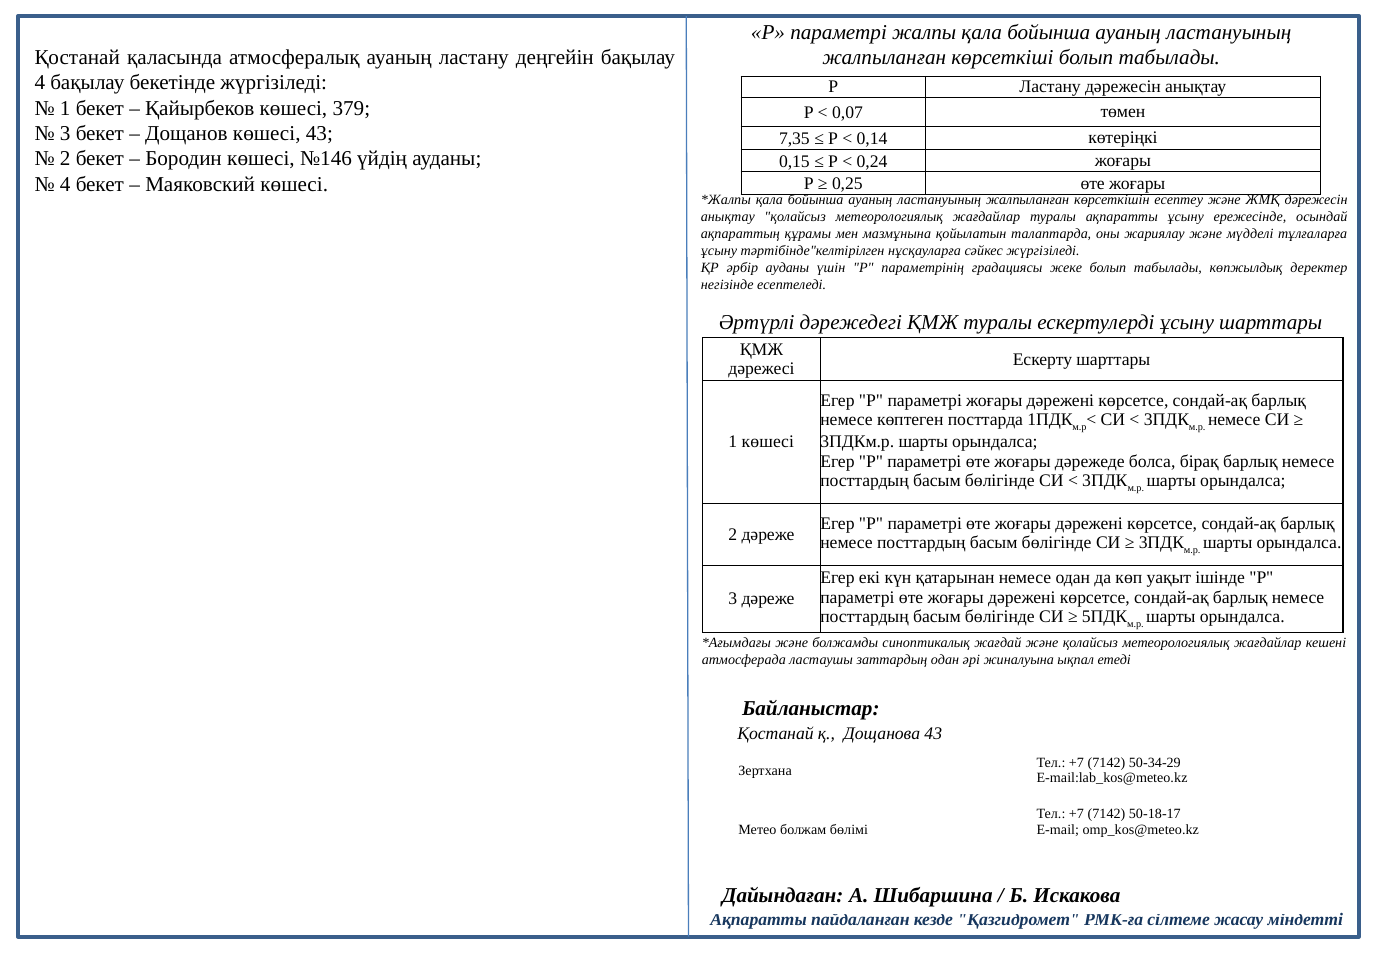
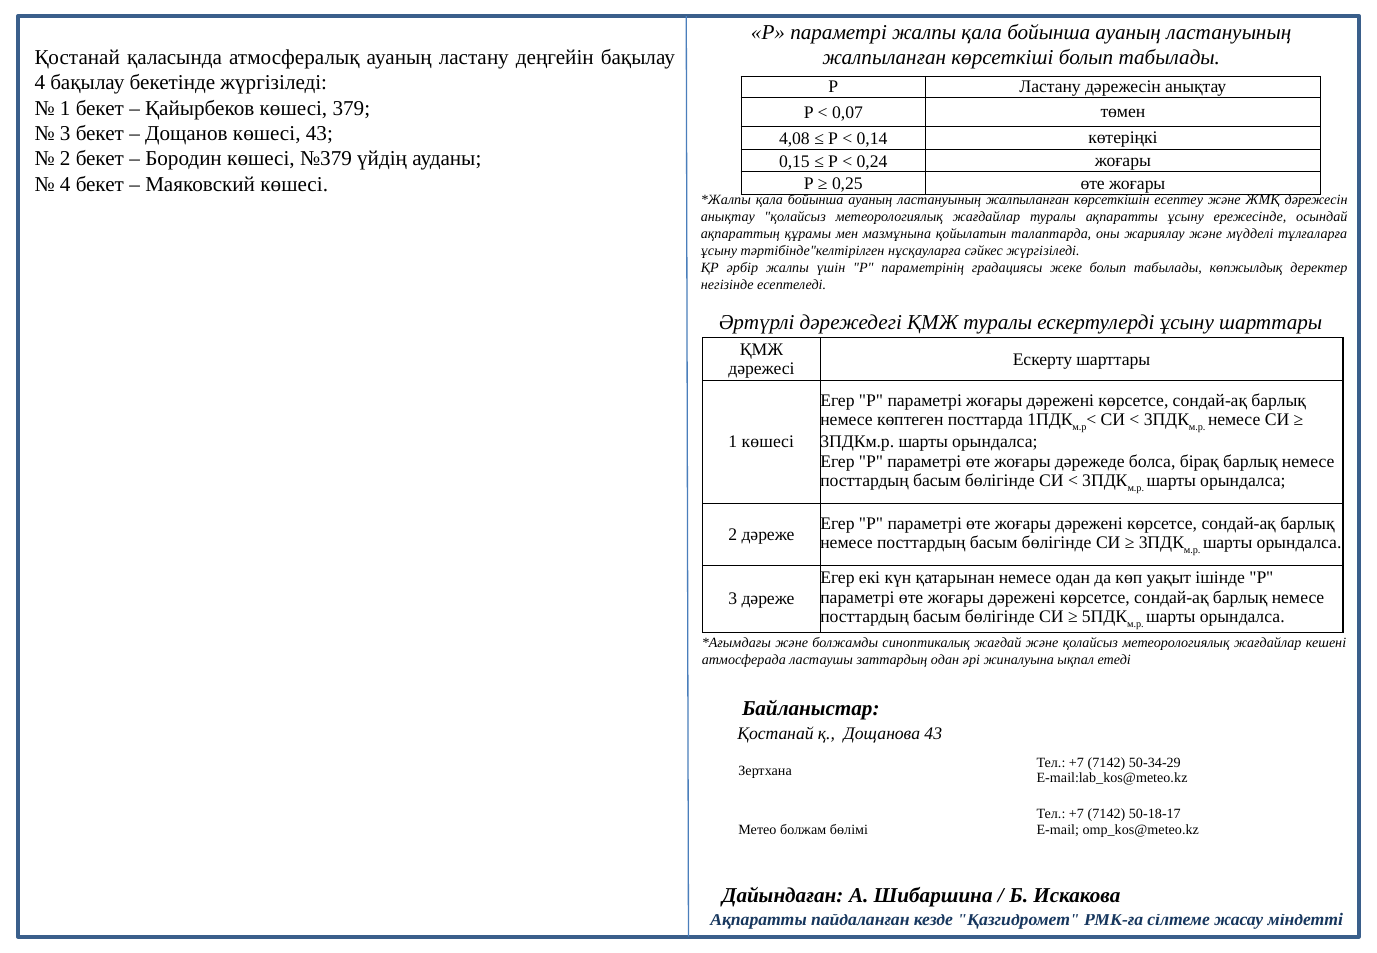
7,35: 7,35 -> 4,08 (794, 139)
№146: №146 -> №379 (326, 159)
әрбір ауданы: ауданы -> жалпы (787, 268)
